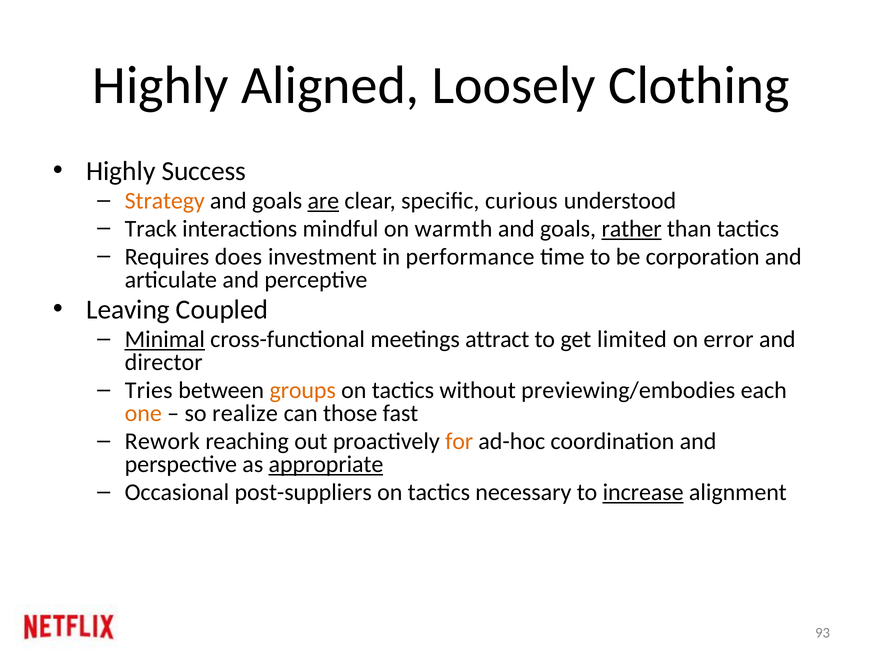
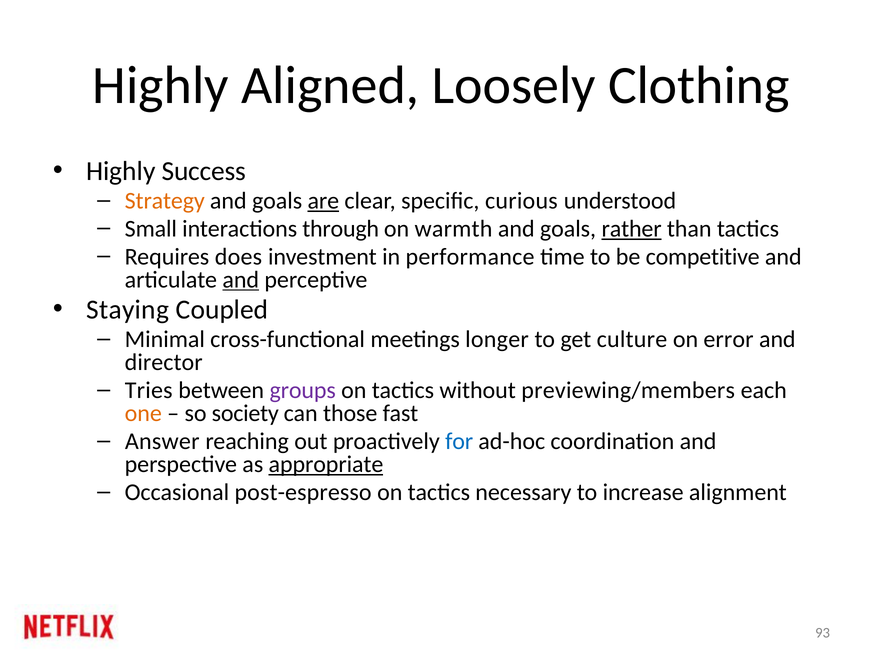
Track: Track -> Small (151, 228)
mindful: mindful -> through (341, 228)
corporation: corporation -> competitive (703, 256)
and underline: none -> present (241, 279)
Leaving: Leaving -> Staying (128, 309)
Minimal underline: present -> none (165, 339)
attract: attract -> longer (497, 339)
limited: limited -> culture (632, 339)
groups colour: orange -> purple (303, 390)
previewing/embodies: previewing/embodies -> previewing/members (628, 390)
realize: realize -> society (245, 413)
Rework: Rework -> Answer (162, 441)
for colour: orange -> blue (459, 441)
post-suppliers: post-suppliers -> post-espresso (303, 492)
increase underline: present -> none (643, 492)
